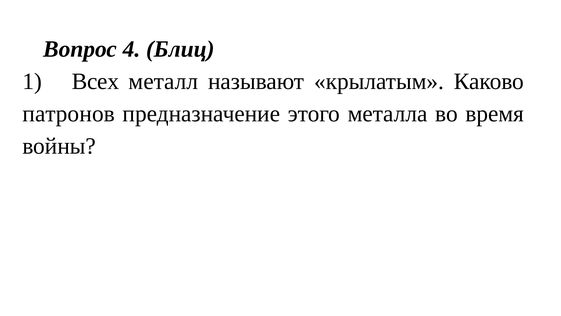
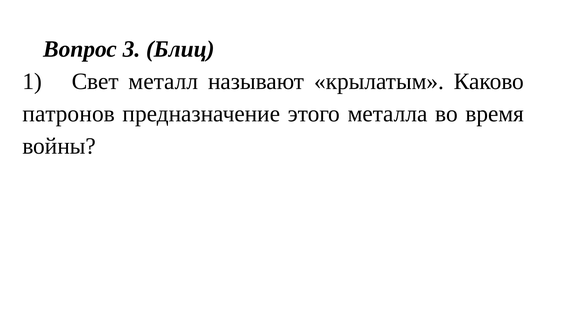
4: 4 -> 3 (132, 49)
Всех: Всех -> Свет (95, 81)
